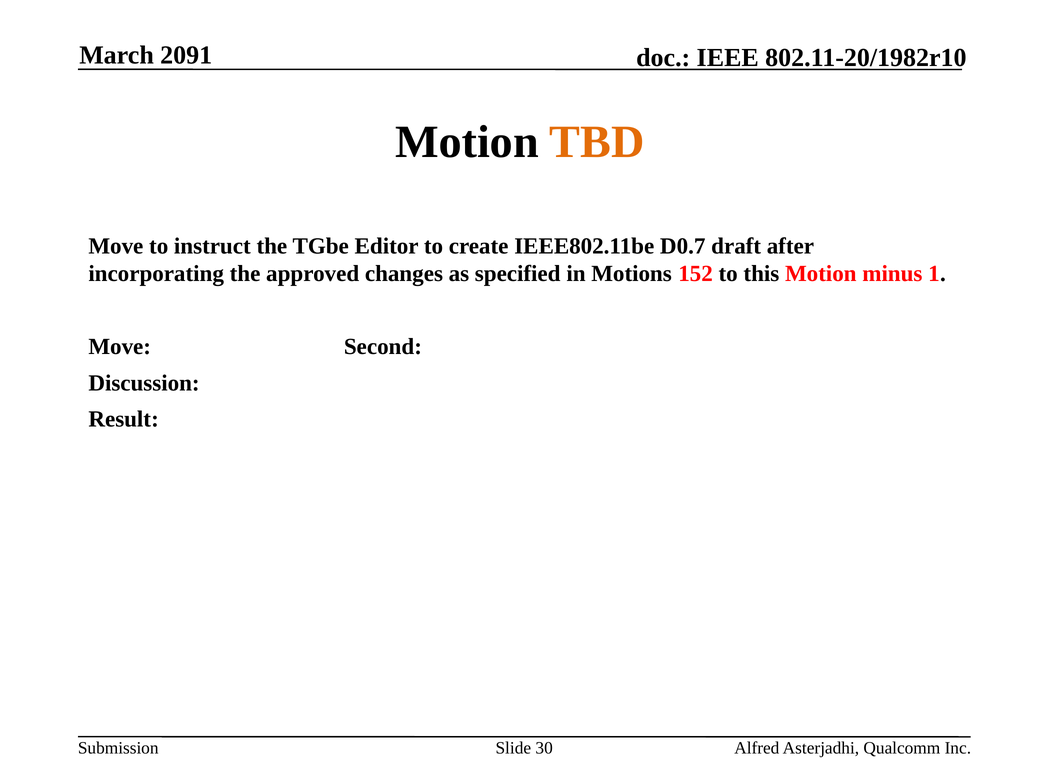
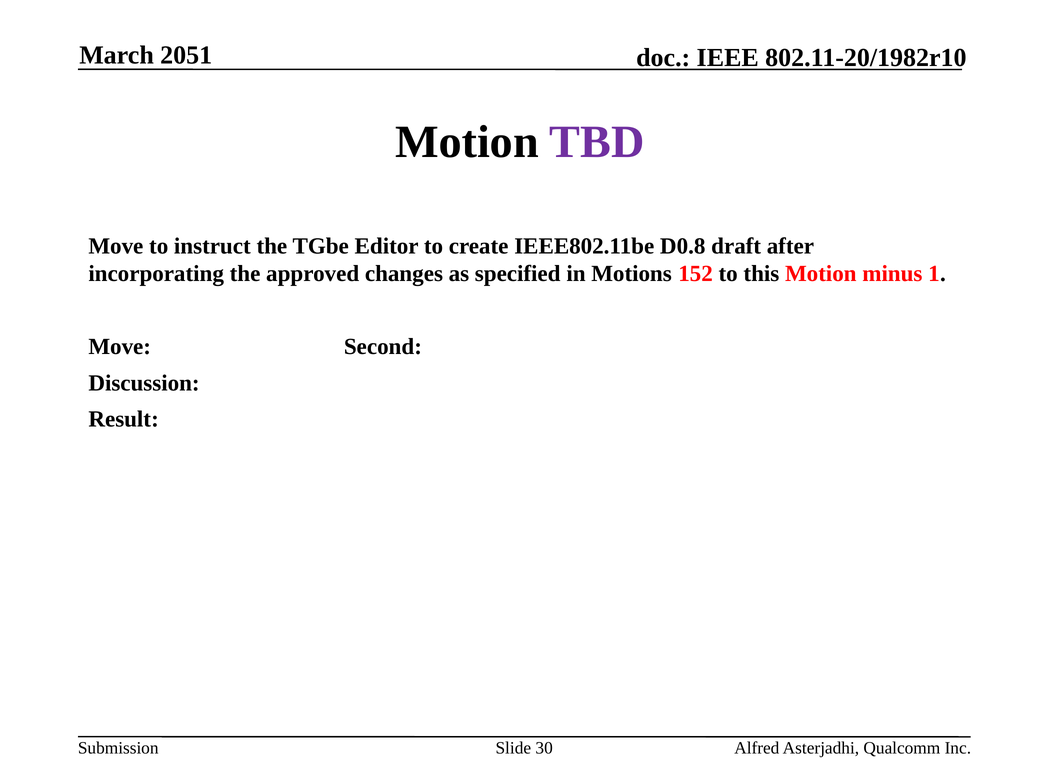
2091: 2091 -> 2051 (186, 55)
TBD colour: orange -> purple (597, 142)
D0.7: D0.7 -> D0.8 (683, 246)
